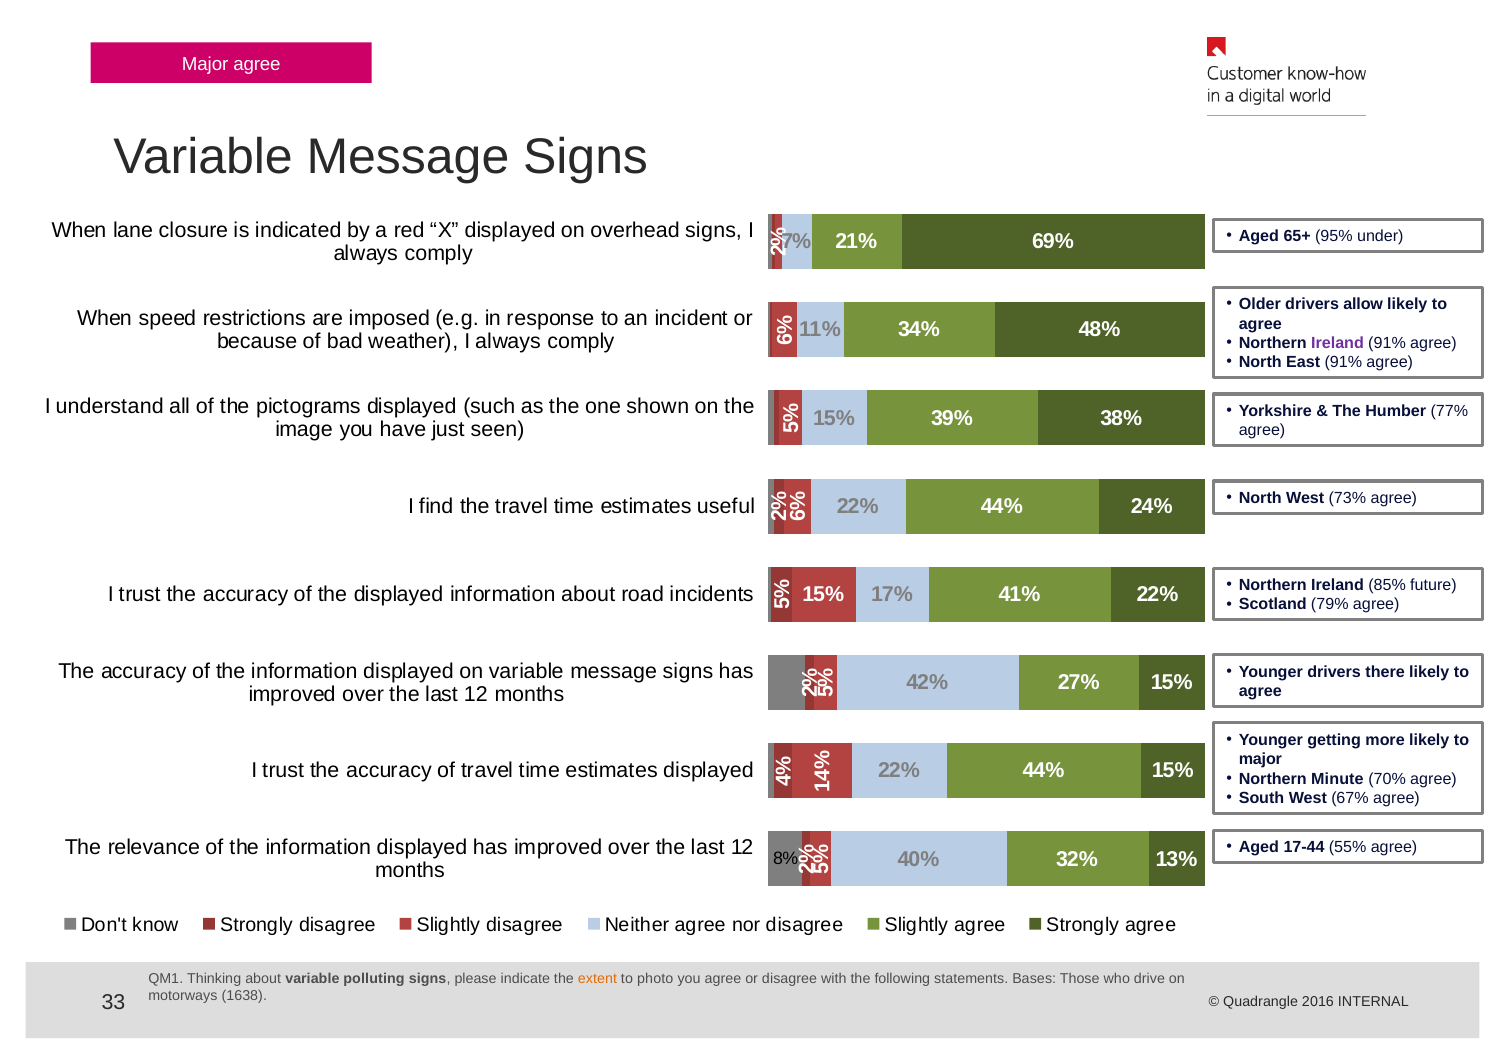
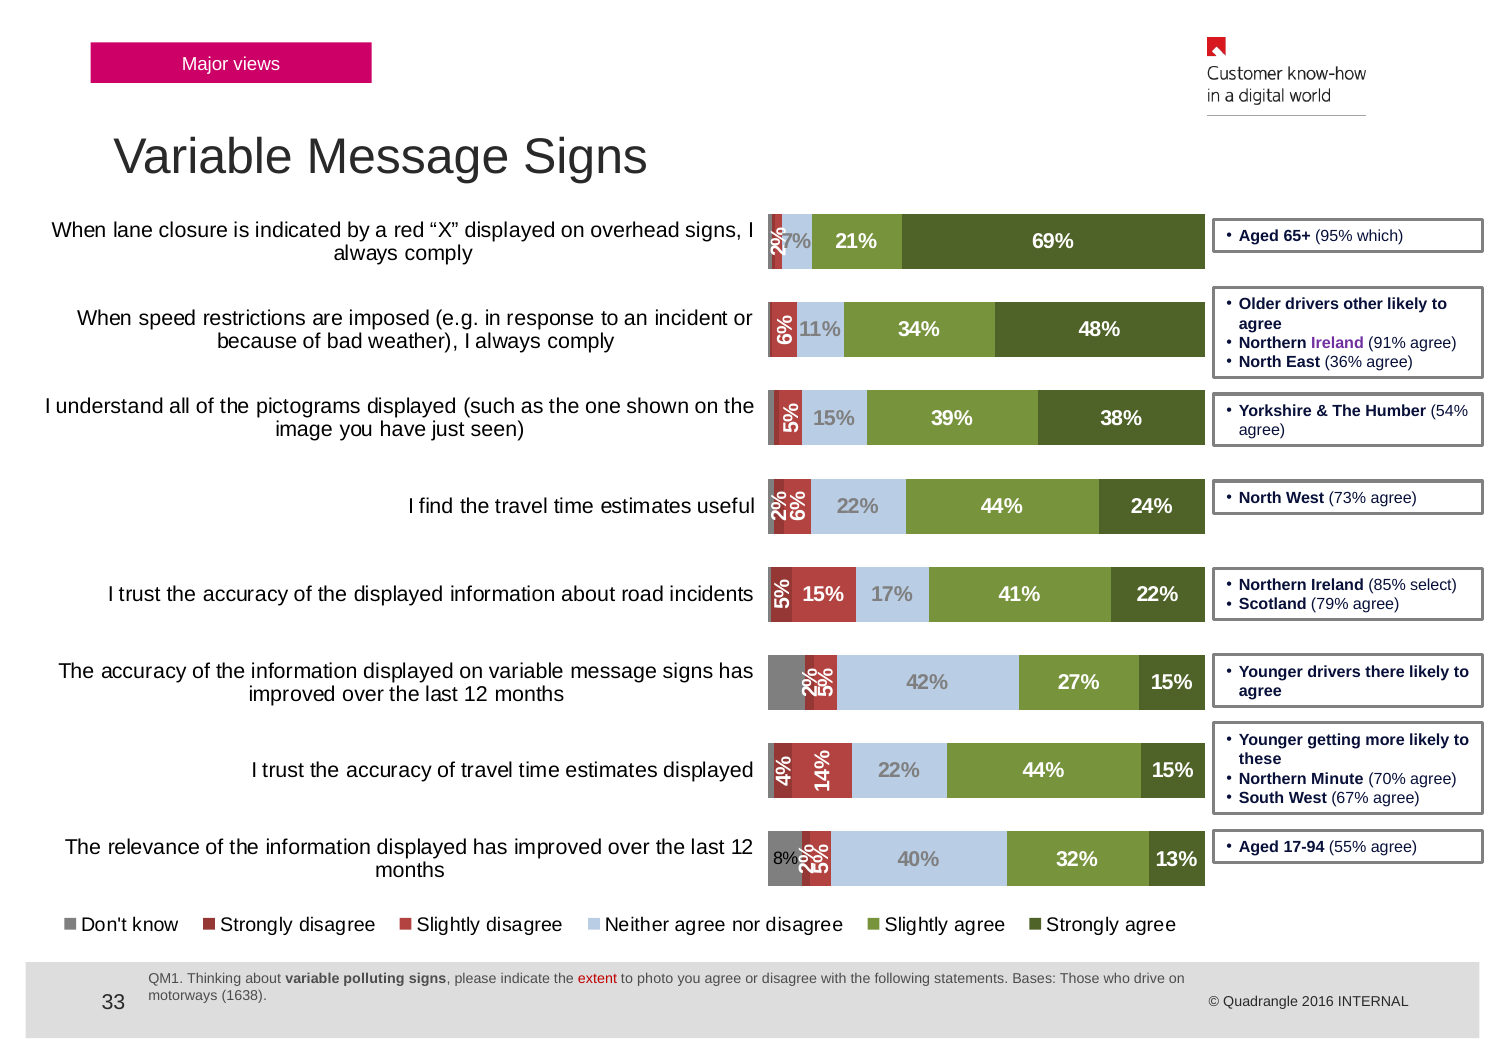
Major agree: agree -> views (257, 64)
under: under -> which (1380, 237)
allow: allow -> other (1363, 304)
East 91%: 91% -> 36% (1343, 362)
77%: 77% -> 54% (1449, 411)
future: future -> select (1434, 585)
major: major -> these (1260, 760)
17-44: 17-44 -> 17-94 (1304, 848)
extent colour: orange -> red (597, 979)
